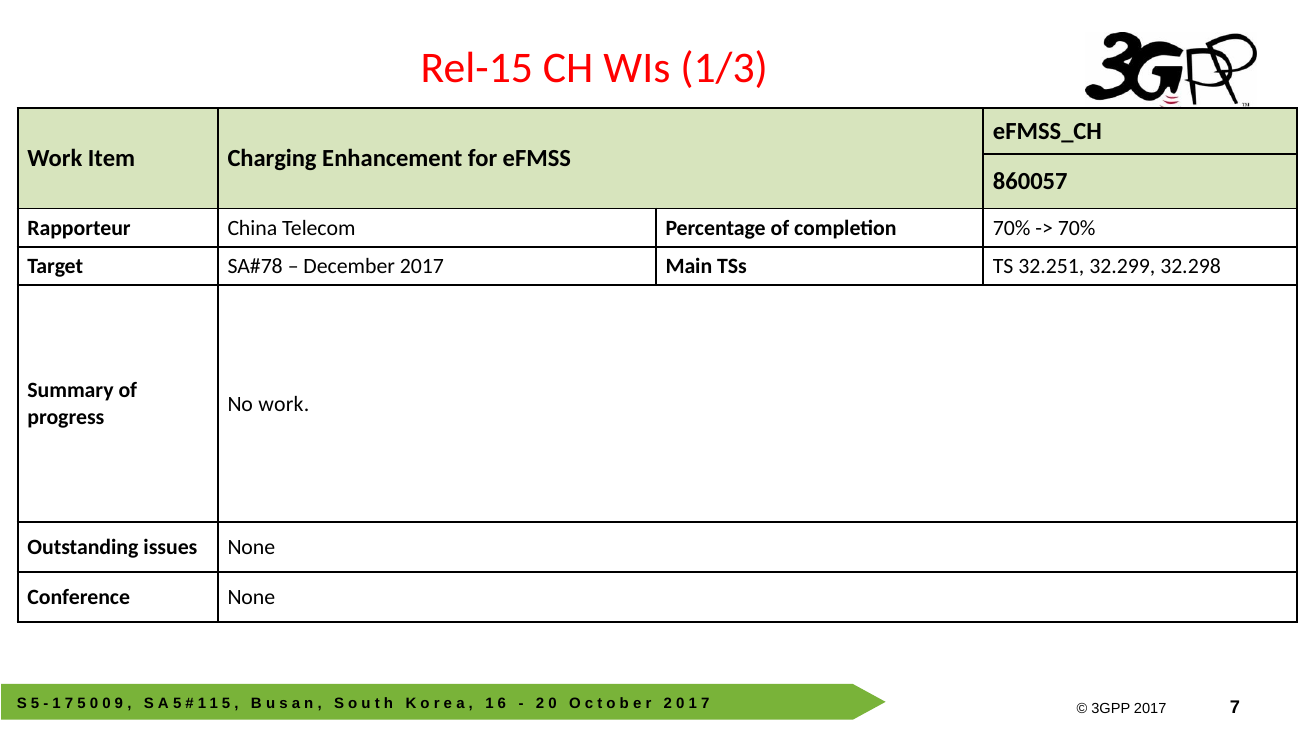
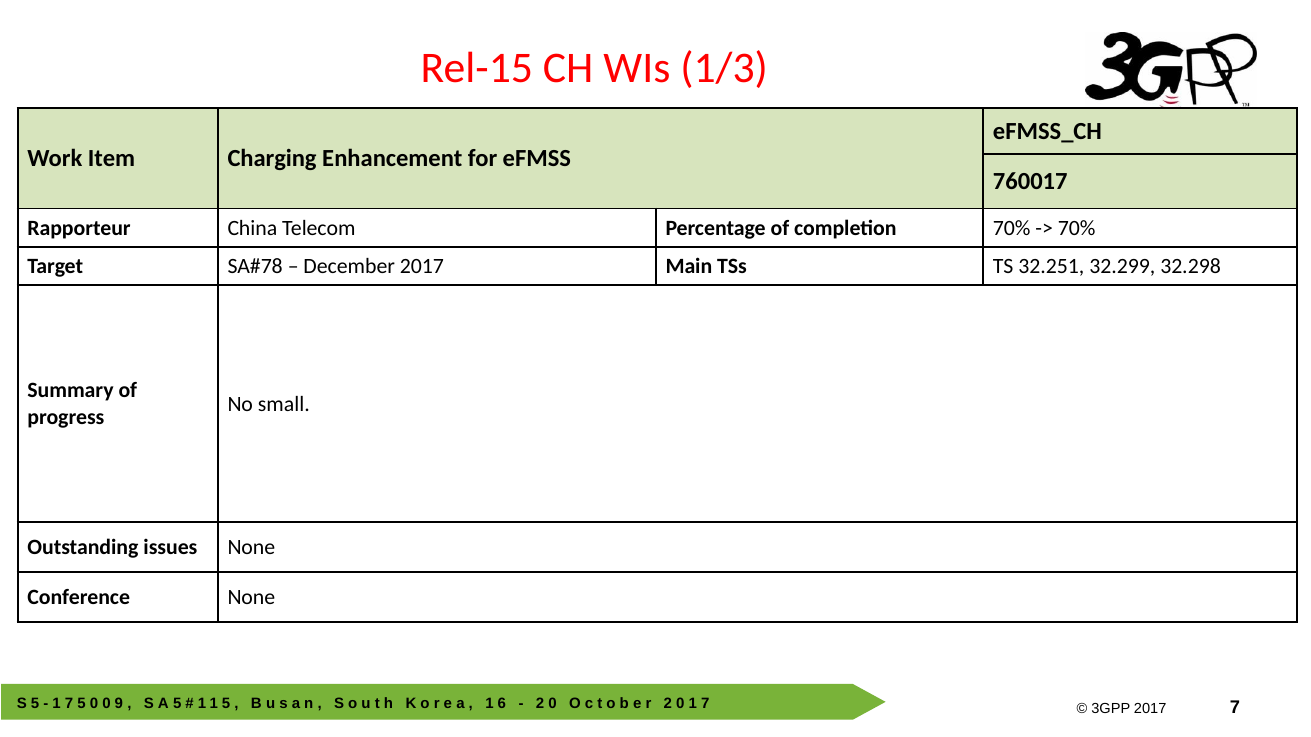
860057: 860057 -> 760017 (1030, 182)
No work: work -> small (284, 404)
